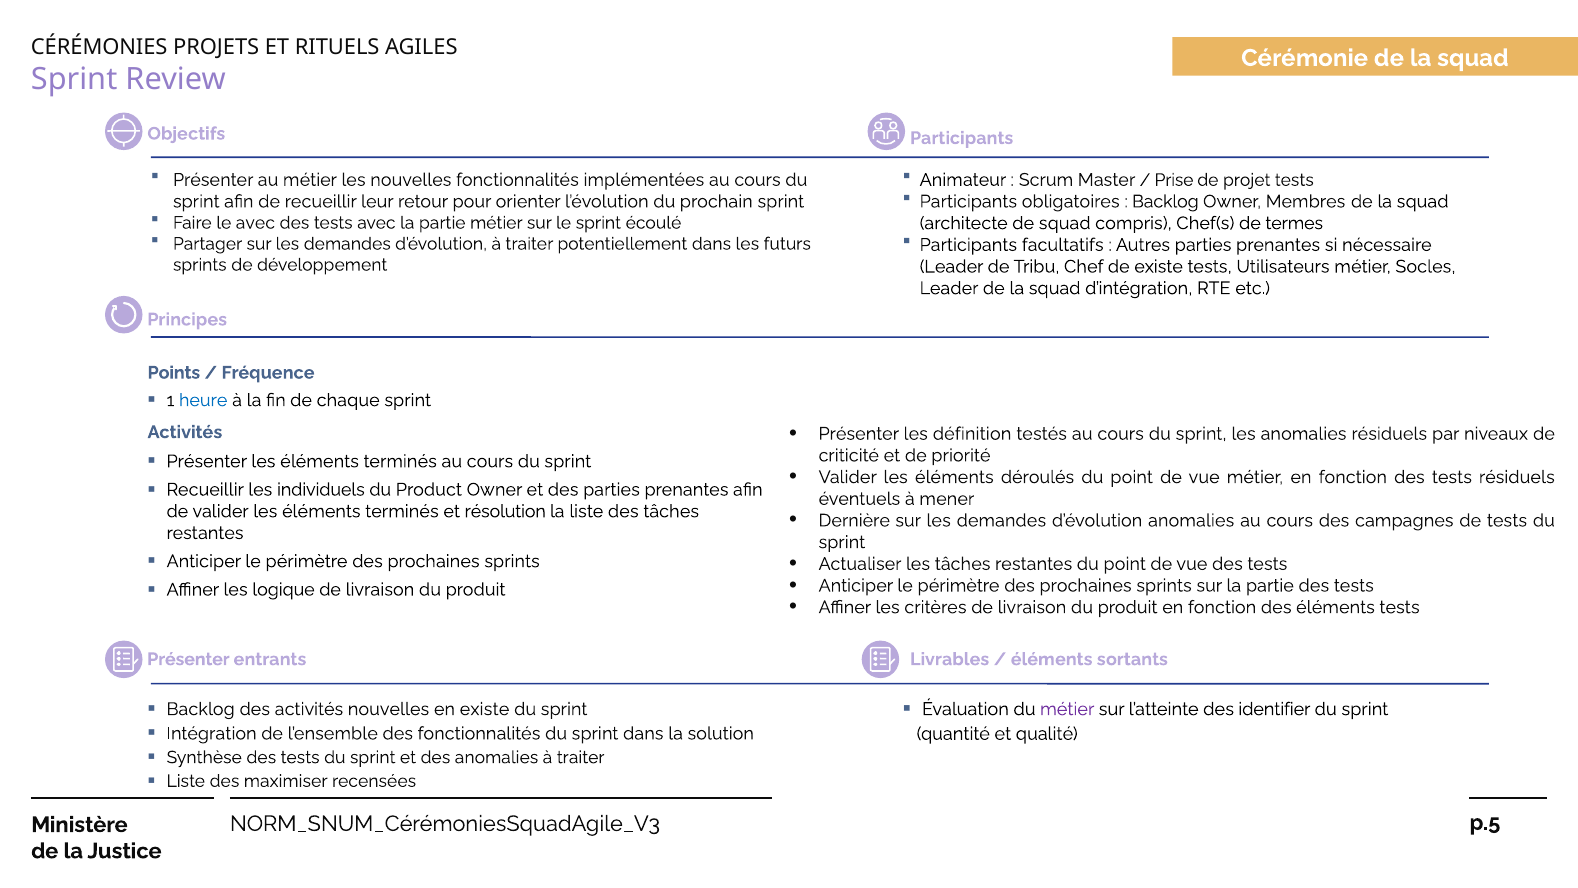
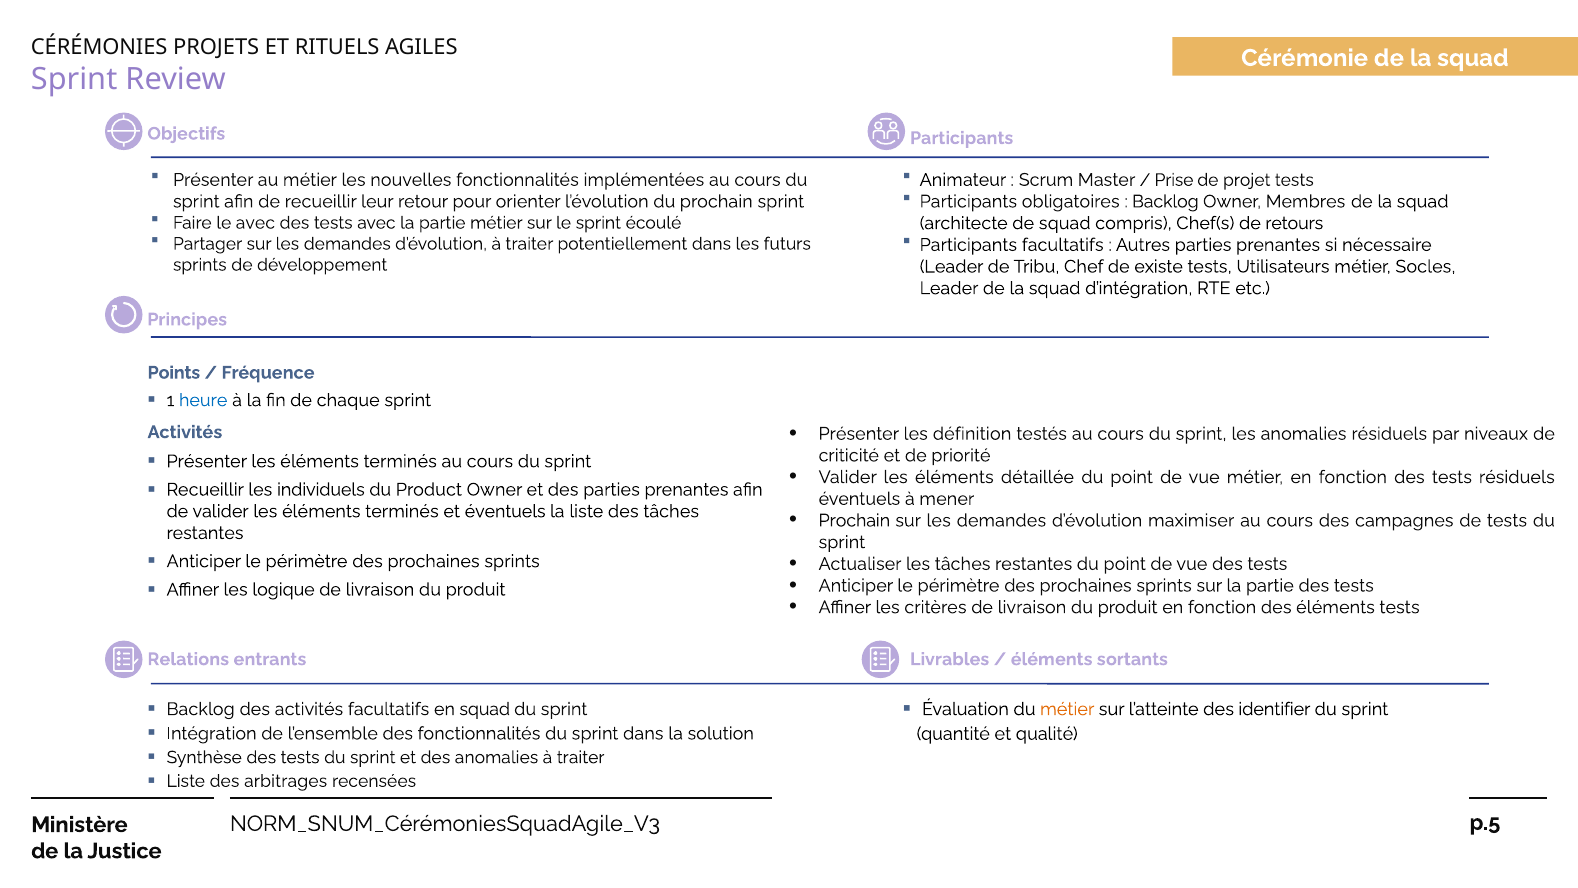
termes: termes -> retours (1294, 223)
déroulés: déroulés -> détaillée (1037, 477)
et résolution: résolution -> éventuels (505, 511)
Dernière: Dernière -> Prochain (854, 520)
d’évolution anomalies: anomalies -> maximiser (1191, 520)
Présenter: Présenter -> Relations (188, 659)
métier colour: purple -> orange (1067, 709)
activités nouvelles: nouvelles -> facultatifs (389, 709)
en existe: existe -> squad (485, 709)
maximiser: maximiser -> arbitrages (286, 781)
